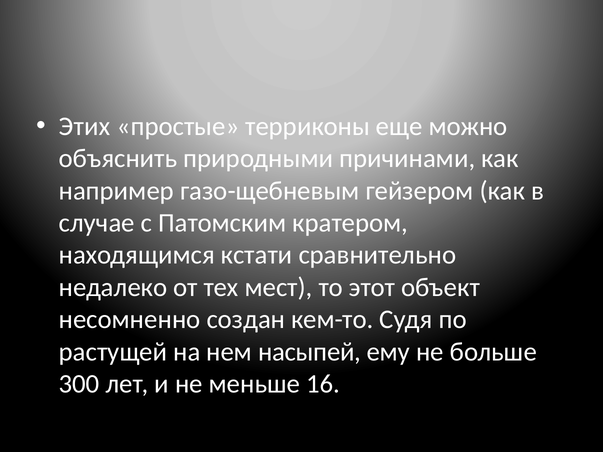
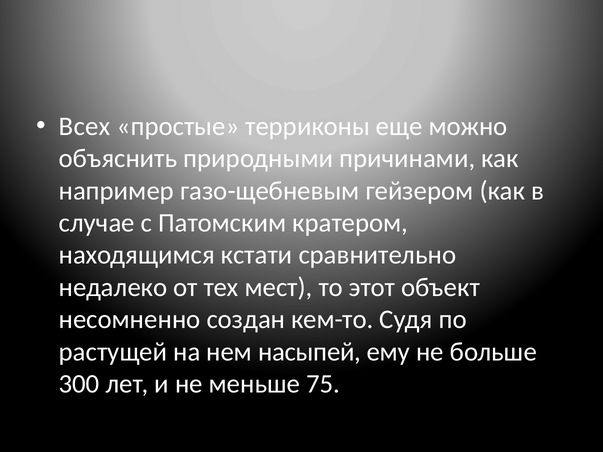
Этих: Этих -> Всех (85, 127)
16: 16 -> 75 (323, 384)
